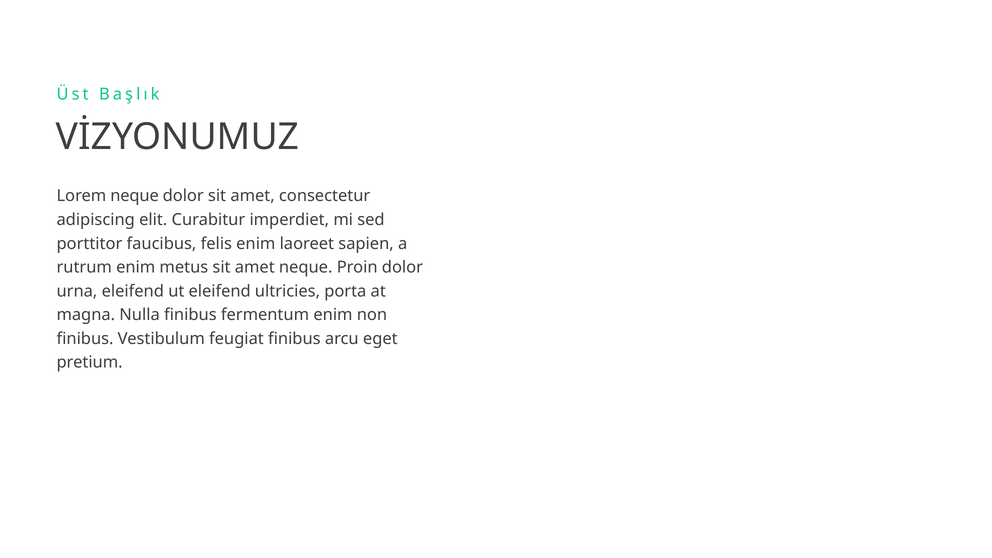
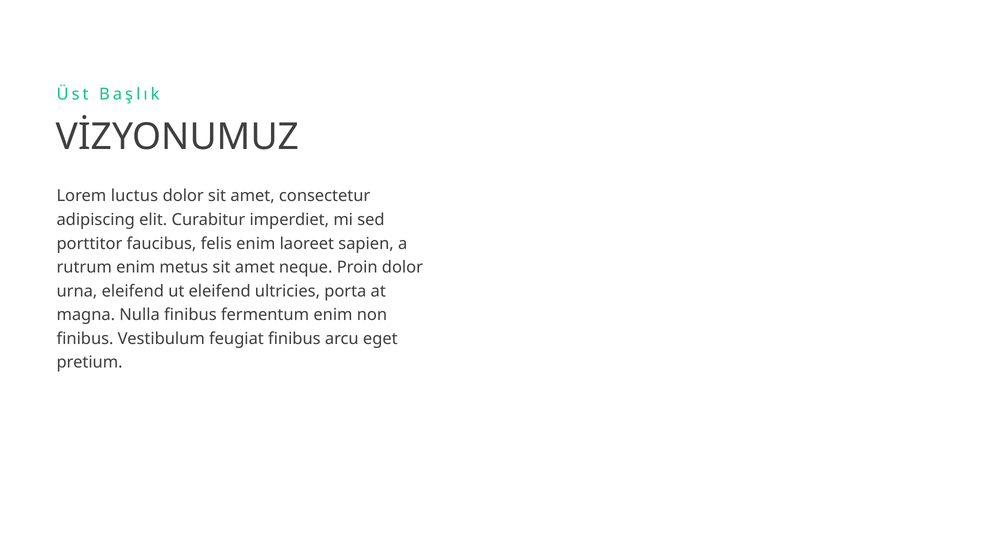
Lorem neque: neque -> luctus (134, 196)
